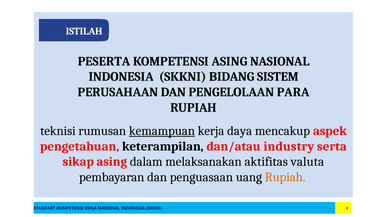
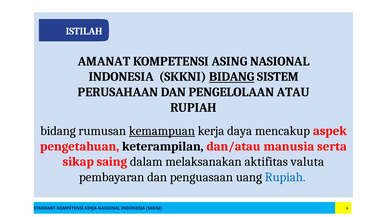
PESERTA: PESERTA -> AMANAT (104, 61)
BIDANG underline: none -> present (232, 77)
PARA: PARA -> ATAU (293, 92)
teknisi: teknisi -> bidang (58, 131)
industry: industry -> manusia (289, 146)
sikap asing: asing -> saing (112, 161)
Rupiah colour: orange -> blue (285, 177)
